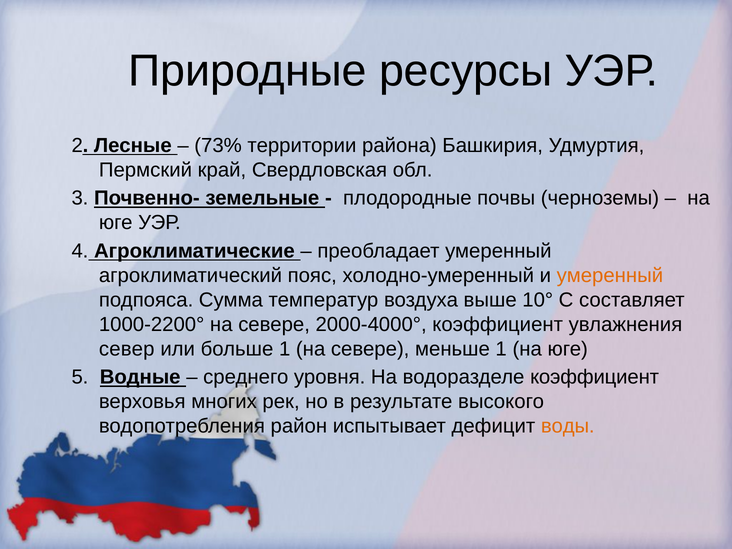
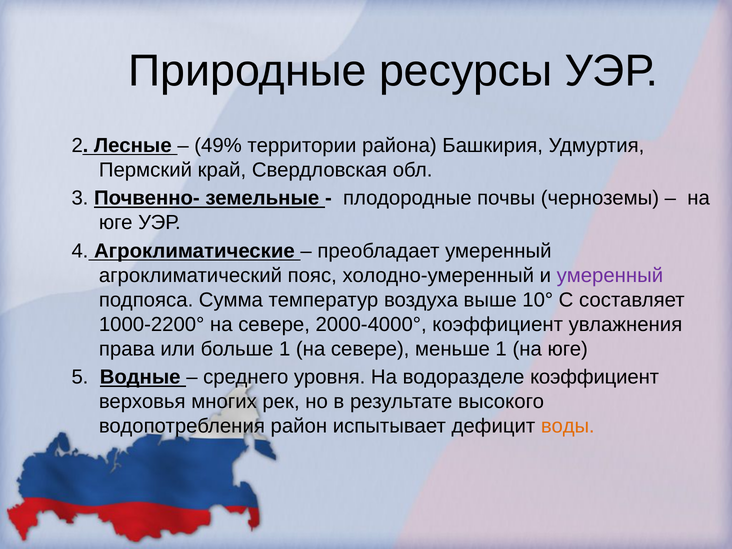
73%: 73% -> 49% (218, 145)
умеренный colour: orange -> purple (610, 276)
север: север -> права (127, 349)
